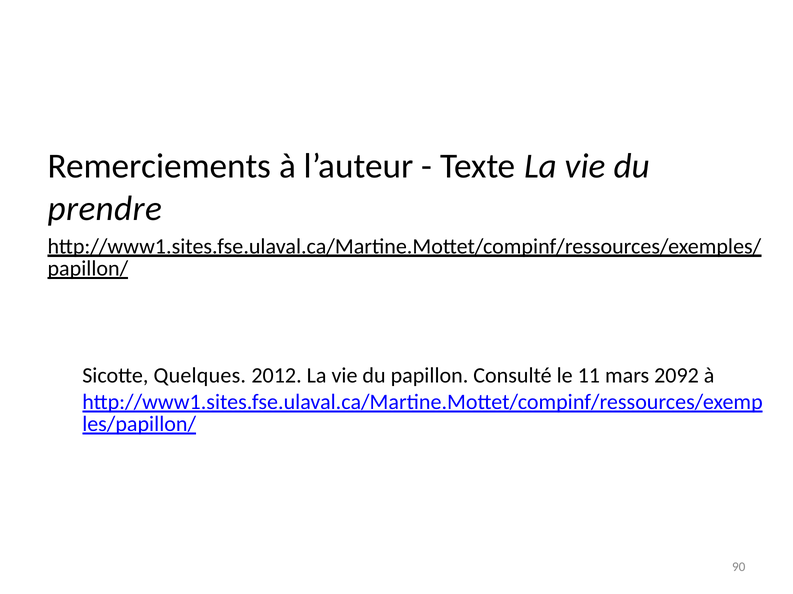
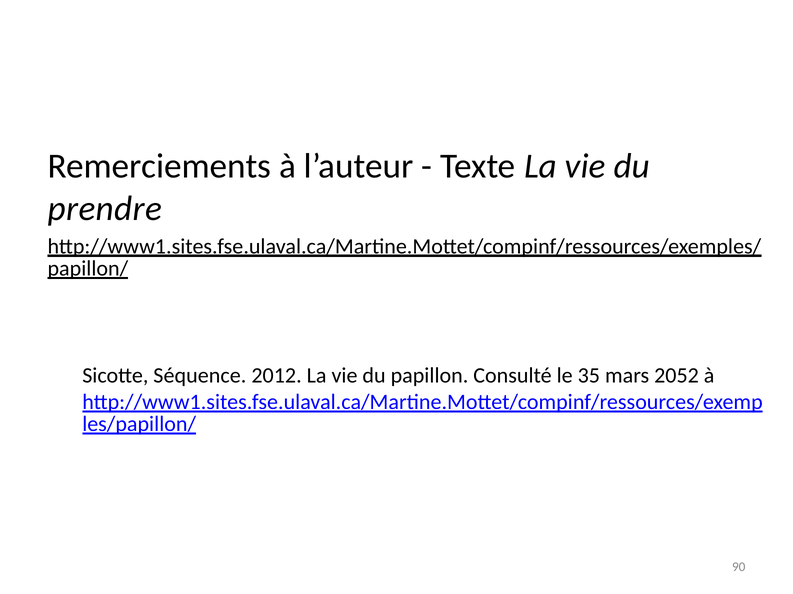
Quelques: Quelques -> Séquence (200, 376)
11: 11 -> 35 (589, 376)
2092: 2092 -> 2052 (677, 376)
